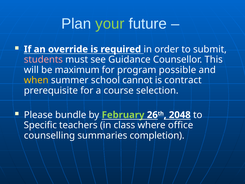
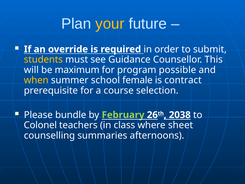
your colour: light green -> yellow (110, 24)
students colour: pink -> yellow (43, 59)
cannot: cannot -> female (137, 80)
2048: 2048 -> 2038 (180, 115)
Specific: Specific -> Colonel (40, 125)
office: office -> sheet (181, 125)
completion: completion -> afternoons (157, 135)
